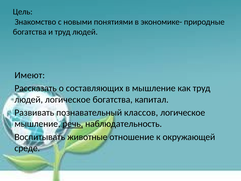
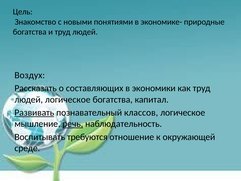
Имеют: Имеют -> Воздух (30, 75)
в мышление: мышление -> экономики (154, 88)
Развивать underline: none -> present (34, 113)
животные: животные -> требуются (87, 137)
